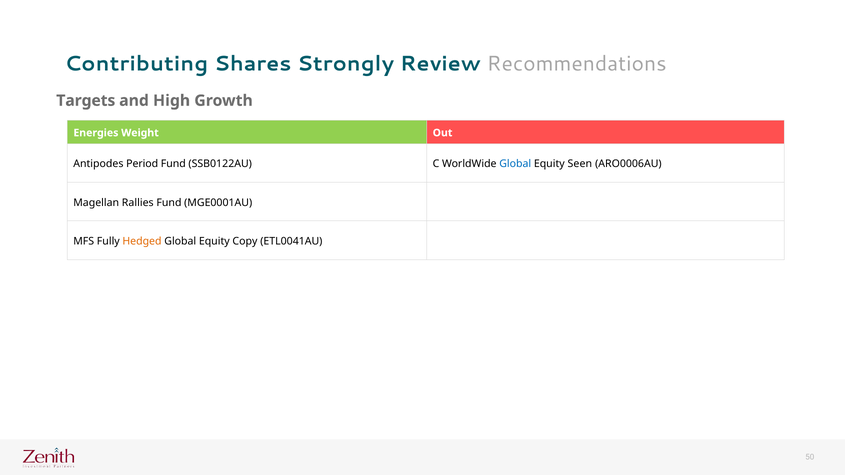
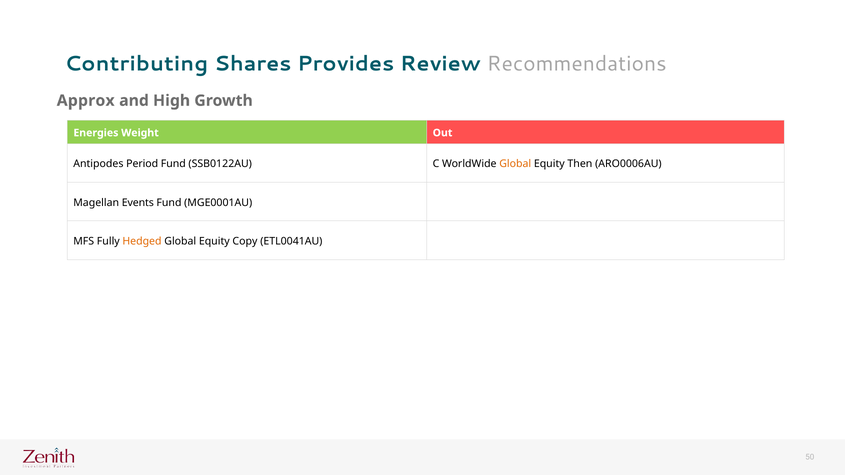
Strongly: Strongly -> Provides (346, 64)
Targets: Targets -> Approx (86, 101)
Global colour: blue -> orange (515, 164)
Seen: Seen -> Then (580, 164)
Rallies: Rallies -> Events (138, 203)
